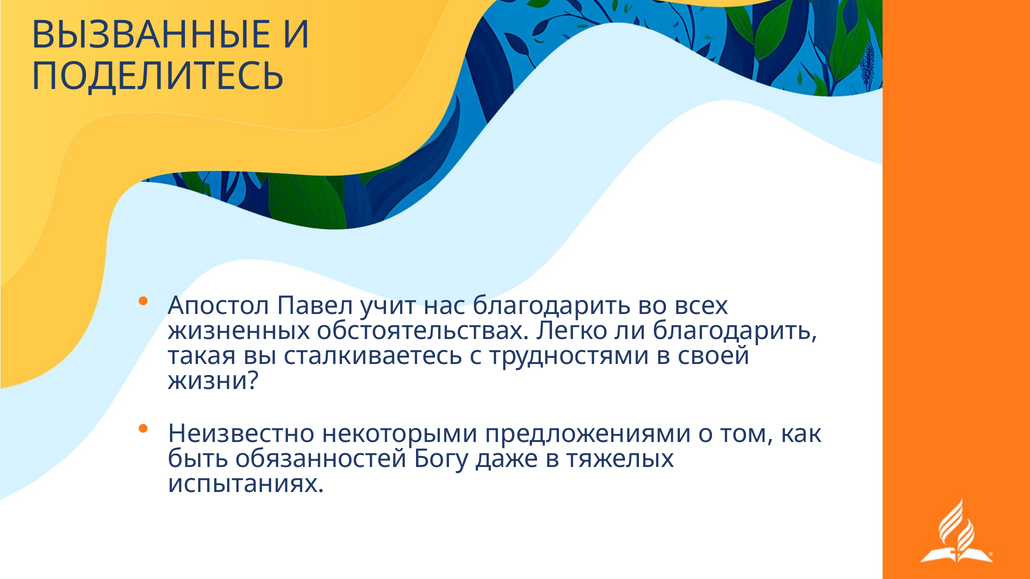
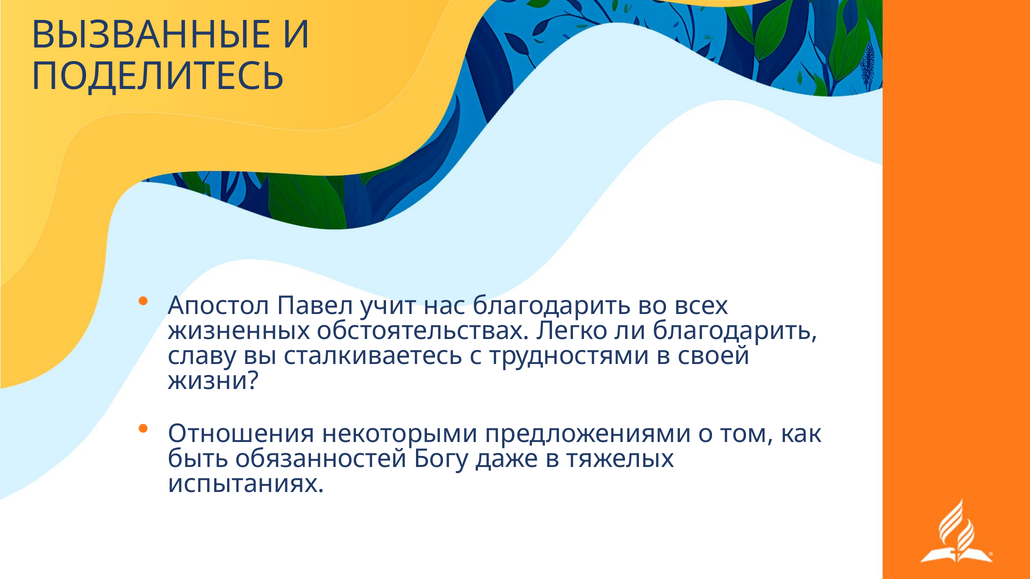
такая: такая -> славу (202, 356)
Неизвестно: Неизвестно -> Отношения (242, 434)
